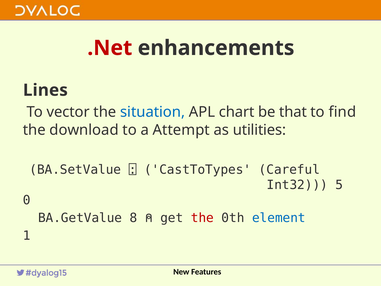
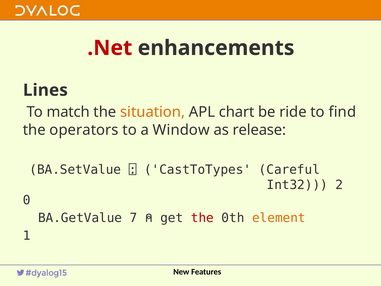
vector: vector -> match (68, 112)
situation colour: blue -> orange (153, 112)
that: that -> ride (293, 112)
download: download -> operators (84, 130)
Attempt: Attempt -> Window (181, 130)
utilities: utilities -> release (259, 130)
5: 5 -> 2 (339, 185)
8: 8 -> 7 (134, 218)
element colour: blue -> orange (279, 218)
